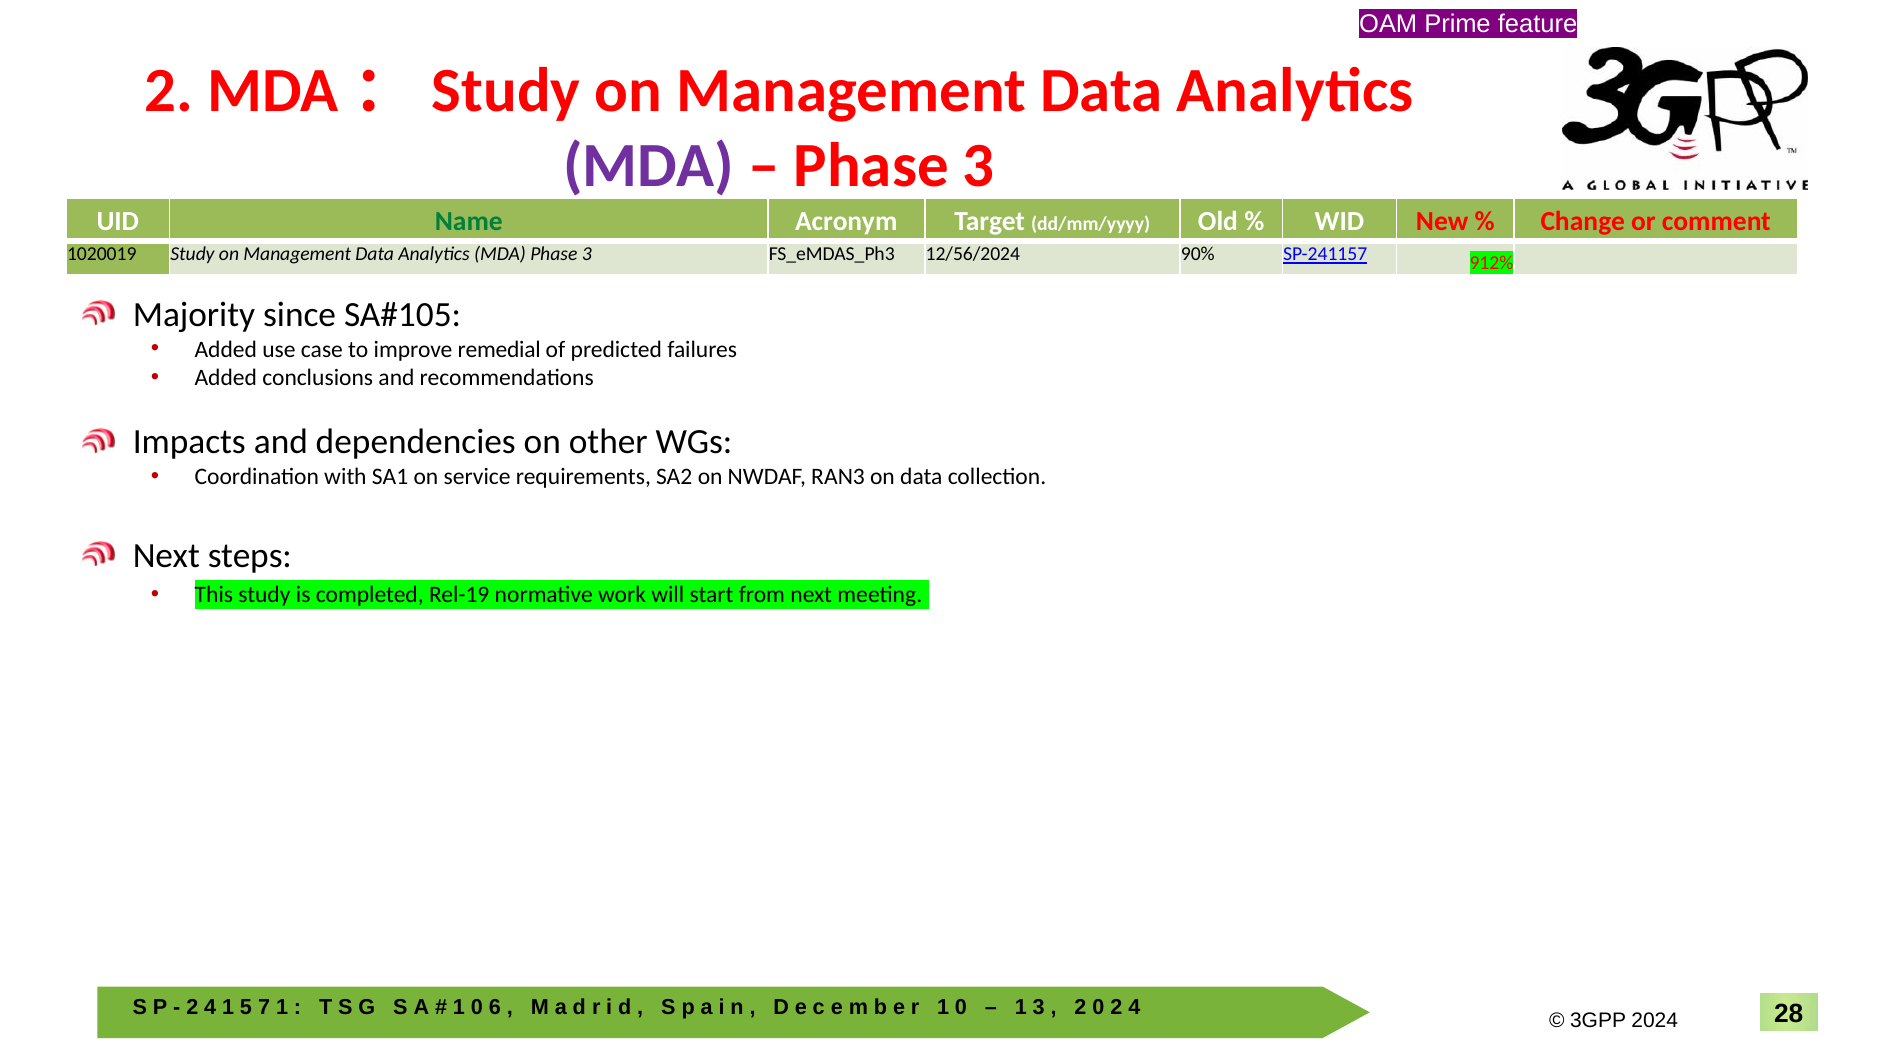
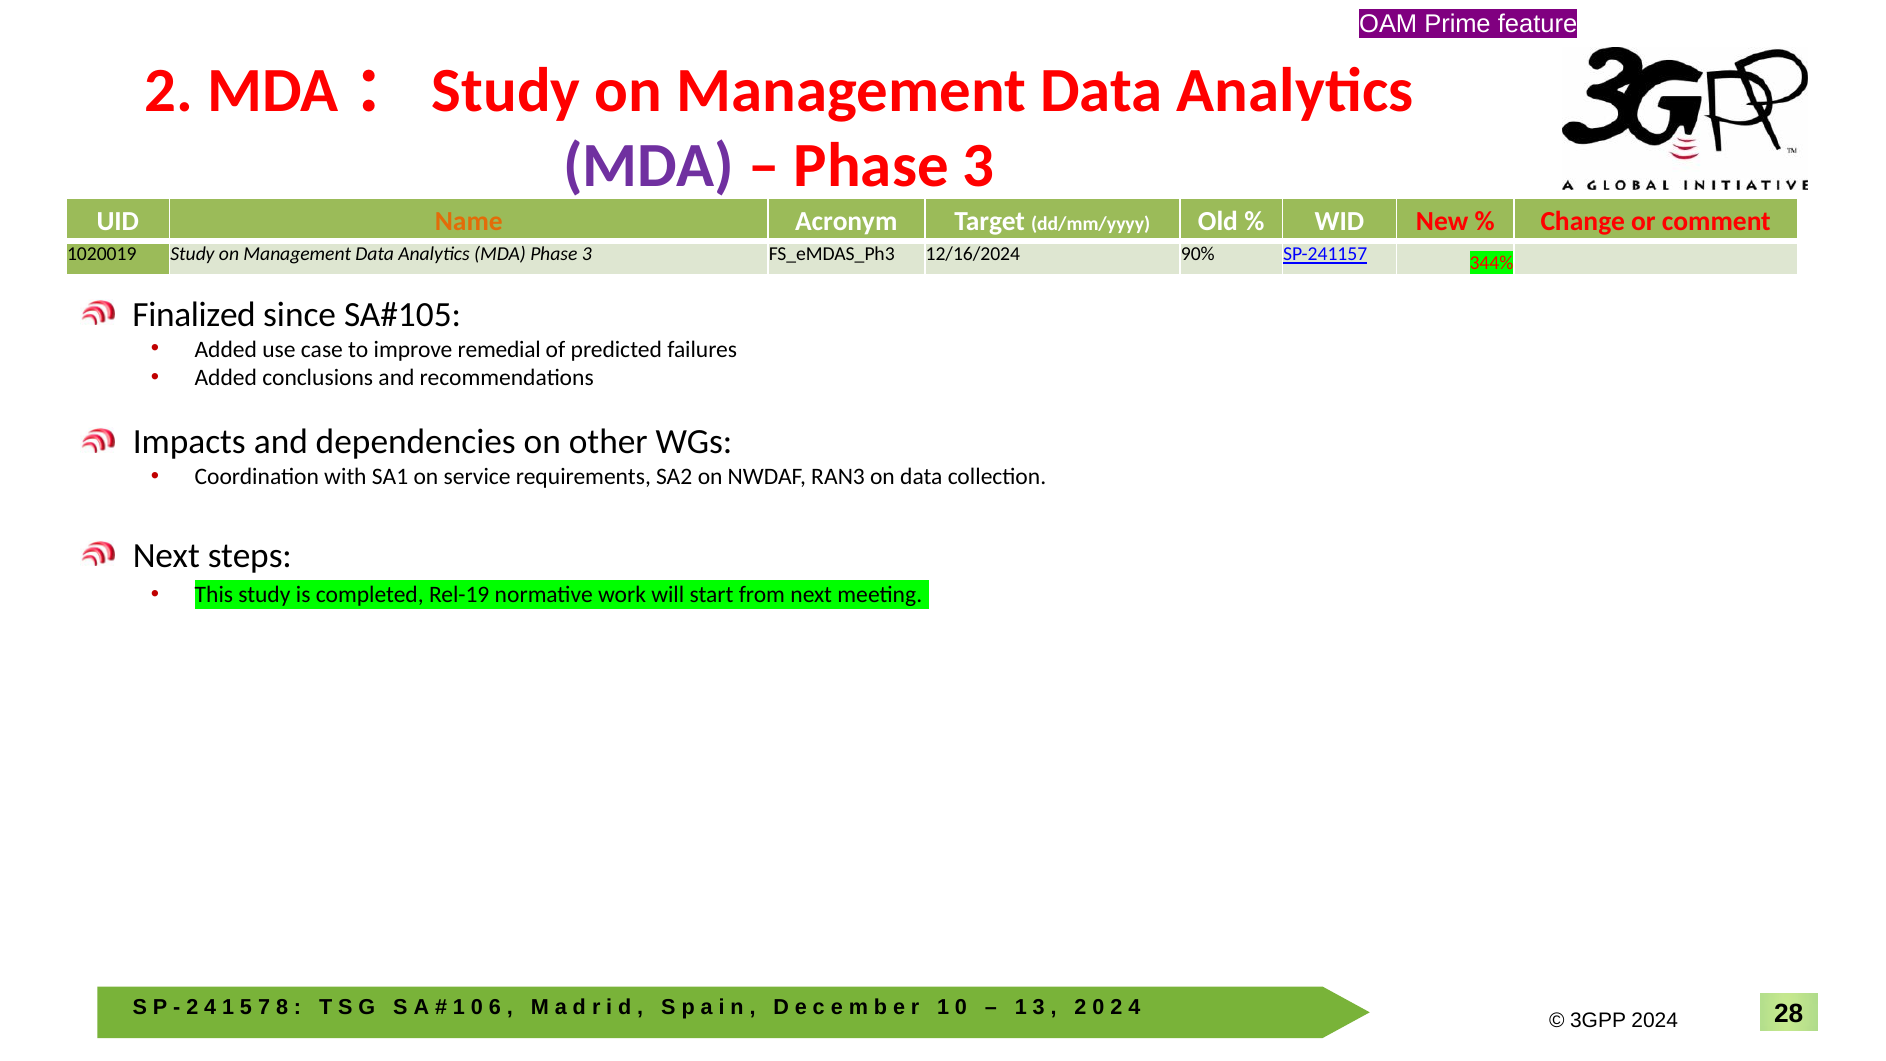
Name colour: green -> orange (469, 221)
12/56/2024: 12/56/2024 -> 12/16/2024 (973, 254)
912%: 912% -> 344% (1491, 263)
Majority: Majority -> Finalized (194, 315)
1: 1 -> 8 (282, 1008)
